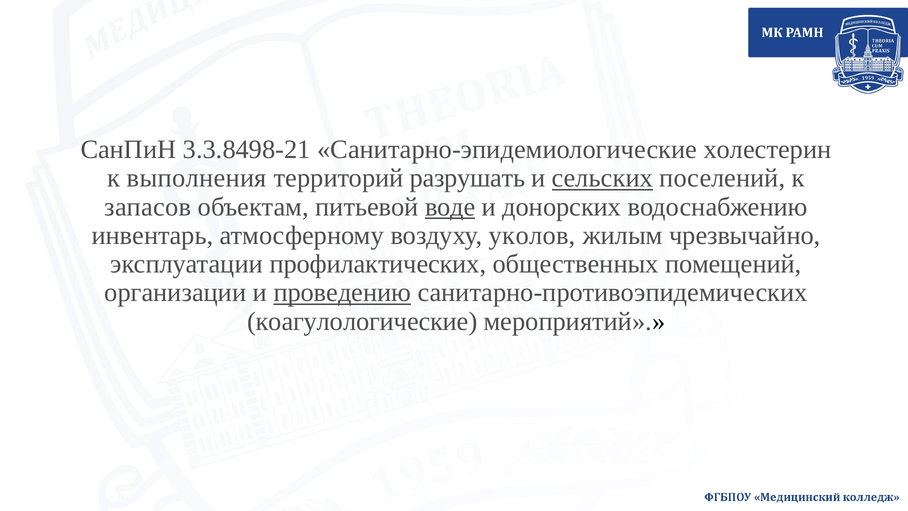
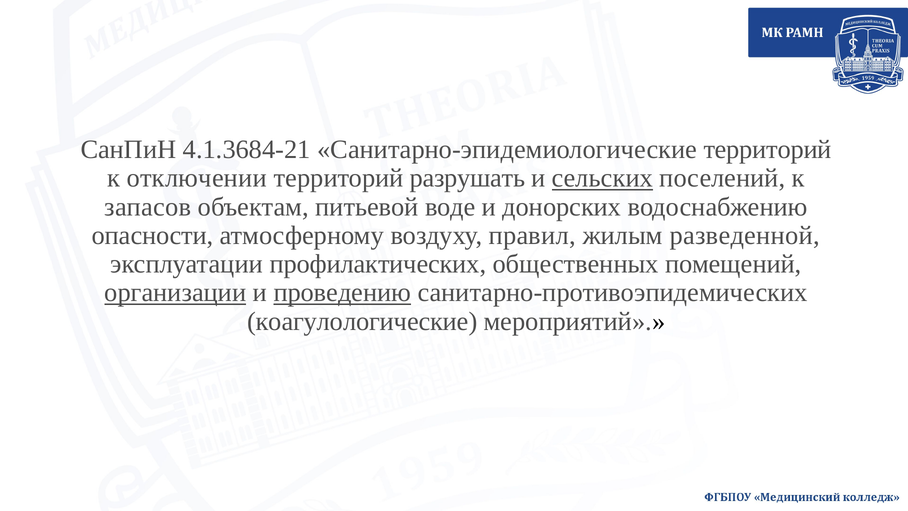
3.3.8498-21: 3.3.8498-21 -> 4.1.3684-21 (247, 149)
Санитарно-эпидемиологические холестерин: холестерин -> территорий (768, 149)
выполнения: выполнения -> отключении (197, 178)
воде underline: present -> none (450, 207)
инвентарь: инвентарь -> опасности (153, 235)
уколов: уколов -> правил (532, 235)
чрезвычайно: чрезвычайно -> разведенной (745, 235)
организации underline: none -> present (175, 293)
